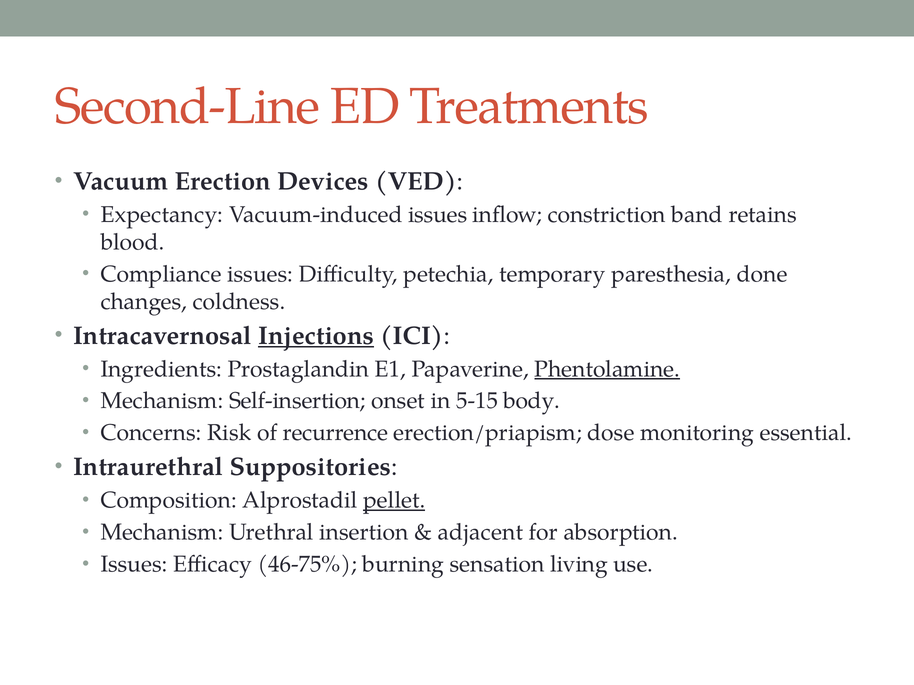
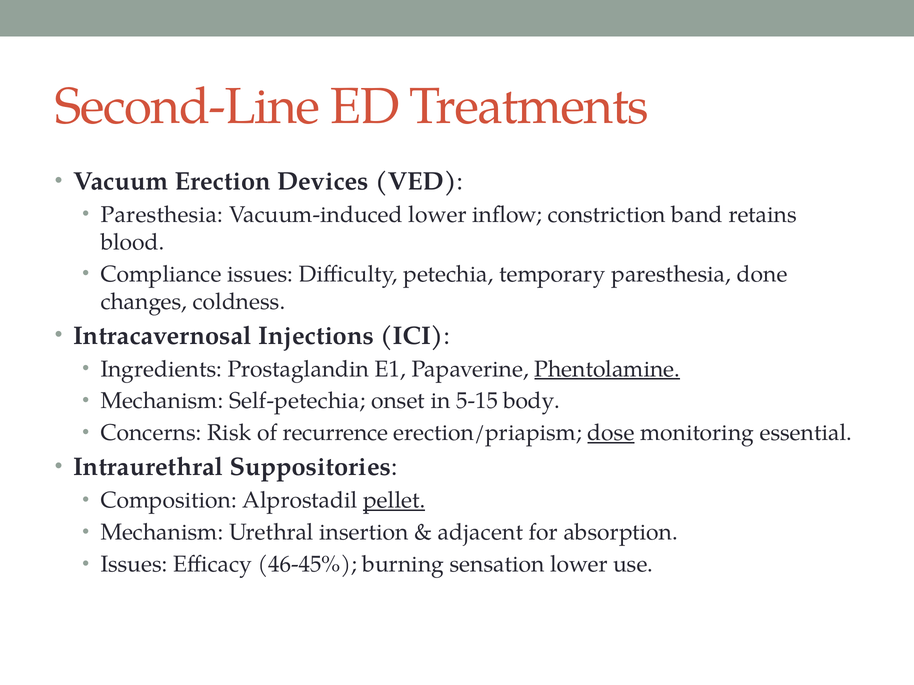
Expectancy: Expectancy -> Paresthesia (162, 215)
Vacuum-induced issues: issues -> lower (438, 215)
Injections underline: present -> none (316, 336)
Self-insertion: Self-insertion -> Self-petechia (297, 401)
dose underline: none -> present (611, 433)
46-75%: 46-75% -> 46-45% (307, 565)
sensation living: living -> lower (579, 565)
